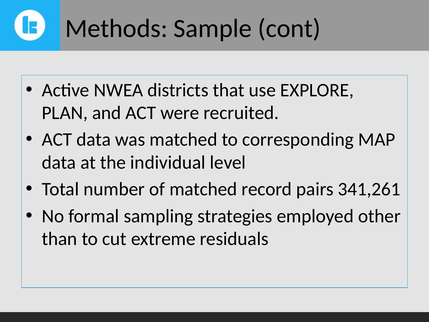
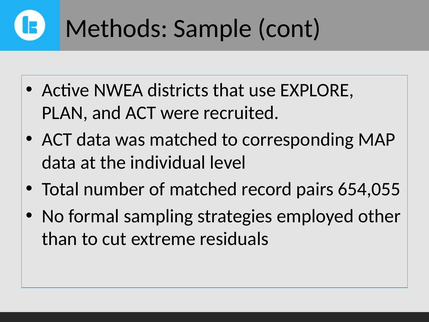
341,261: 341,261 -> 654,055 (369, 189)
